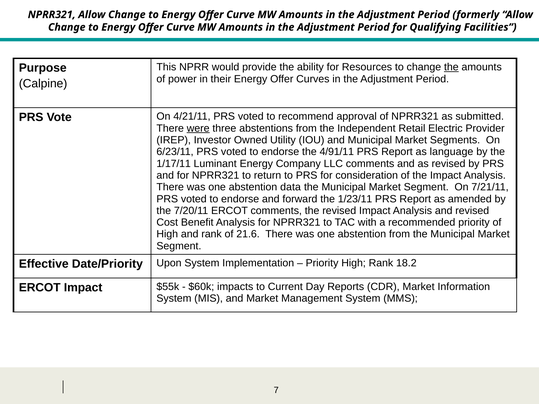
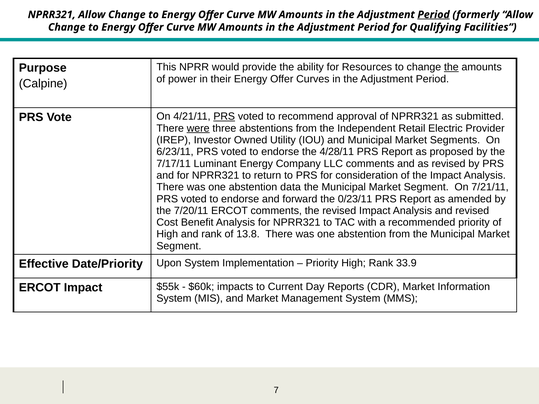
Period underline: none -> present (434, 15)
PRS underline: none -> present (224, 117)
4/91/11: 4/91/11 -> 4/28/11 (337, 152)
language: language -> proposed (452, 152)
1/17/11: 1/17/11 -> 7/17/11 (174, 164)
1/23/11: 1/23/11 -> 0/23/11 (355, 199)
21.6: 21.6 -> 13.8 (248, 234)
18.2: 18.2 -> 33.9 (406, 263)
